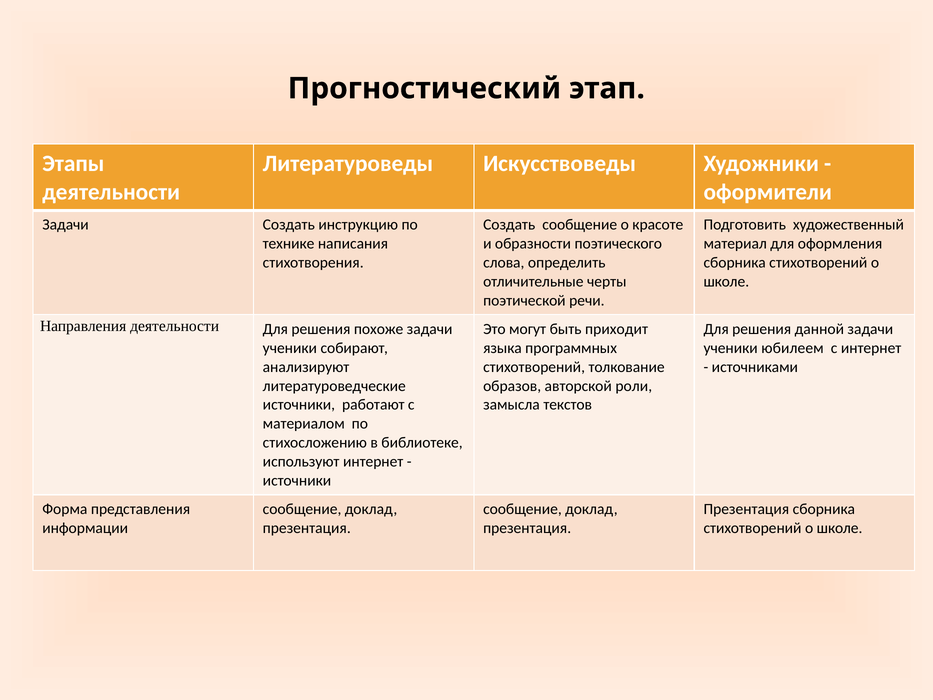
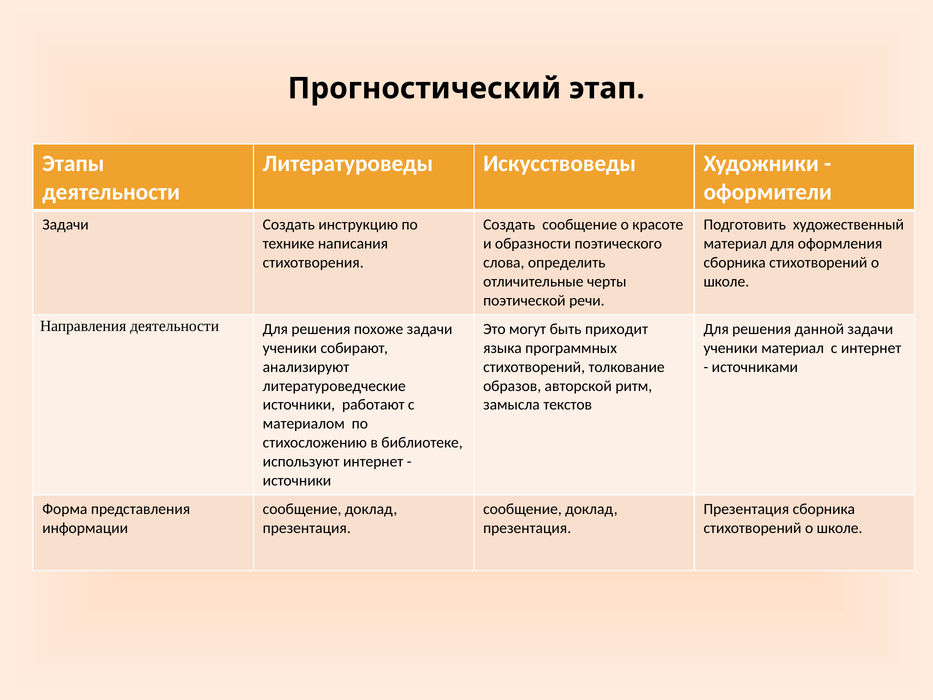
ученики юбилеем: юбилеем -> материал (793, 348)
роли: роли -> ритм (634, 386)
